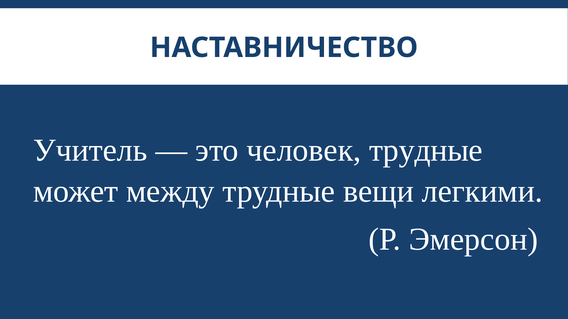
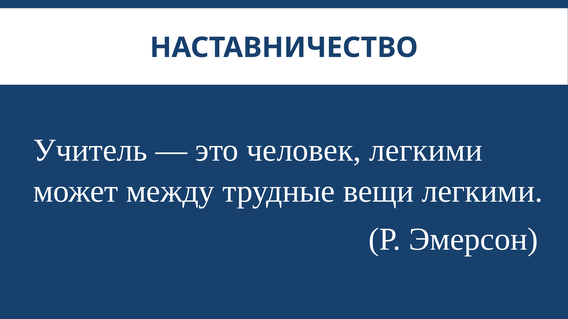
человек трудные: трудные -> легкими (426, 151)
